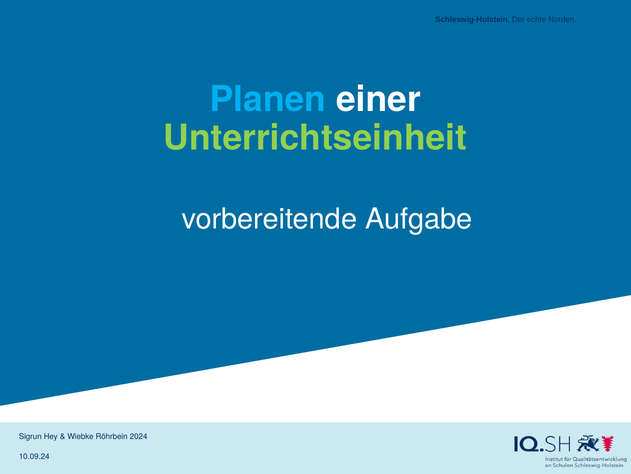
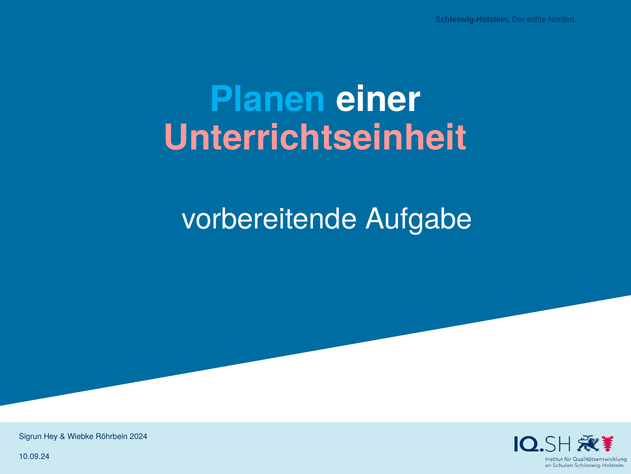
Unterrichtseinheit colour: light green -> pink (315, 138)
